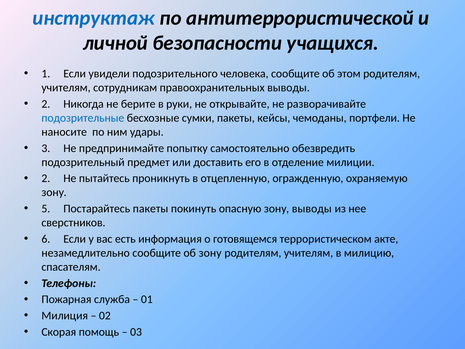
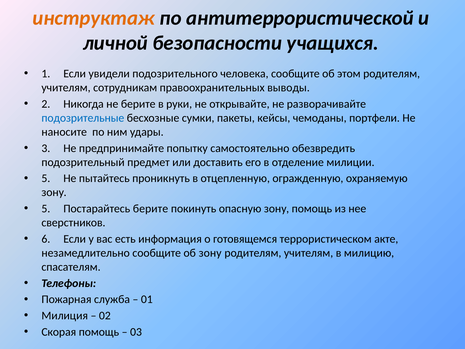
инструктаж colour: blue -> orange (94, 18)
2: 2 -> 5 (46, 178)
Постарайтесь пакеты: пакеты -> берите (151, 209)
зону выводы: выводы -> помощь (312, 209)
